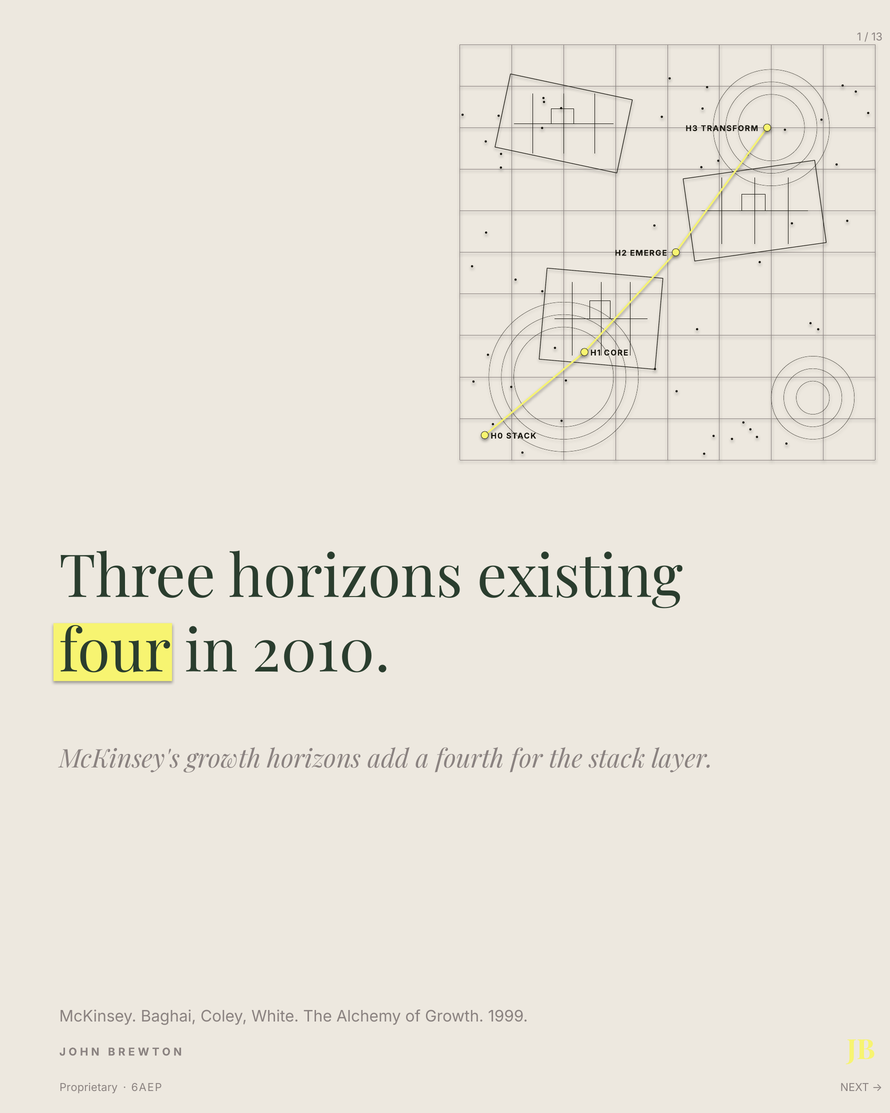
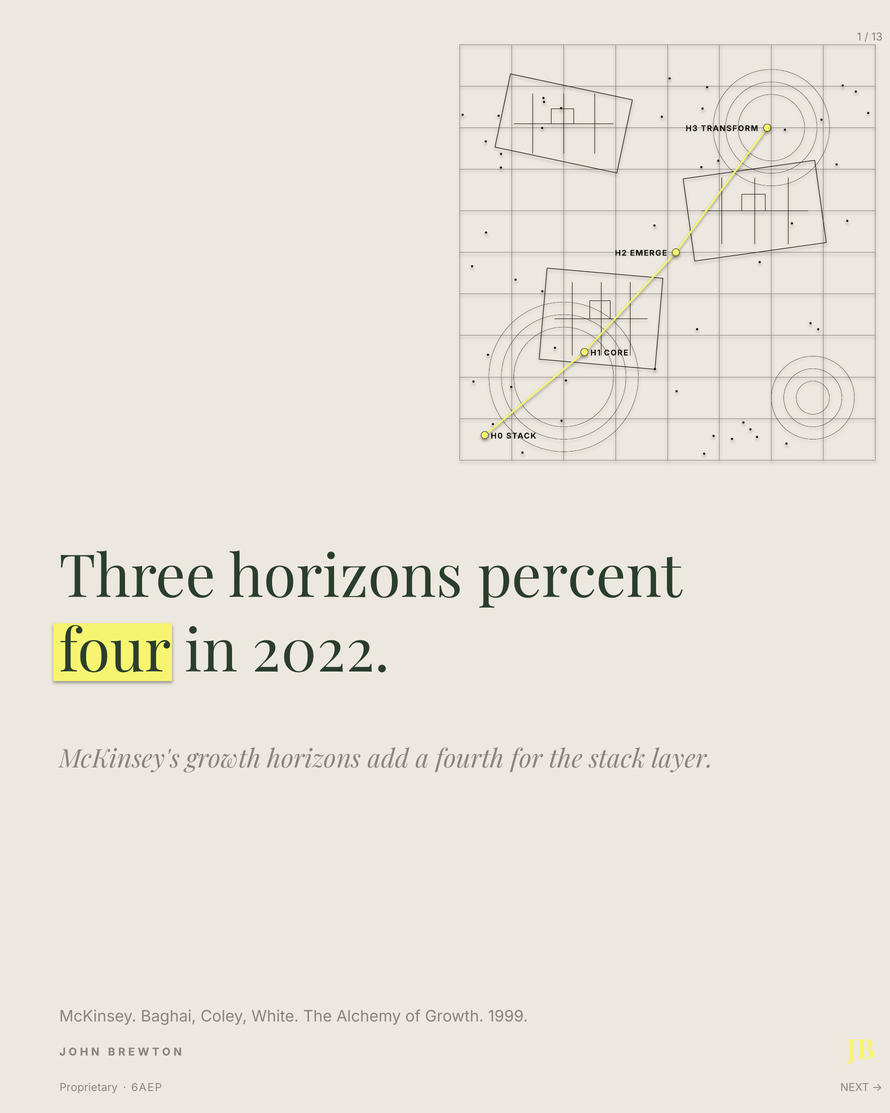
existing: existing -> percent (580, 577)
2010: 2010 -> 2022 (321, 652)
